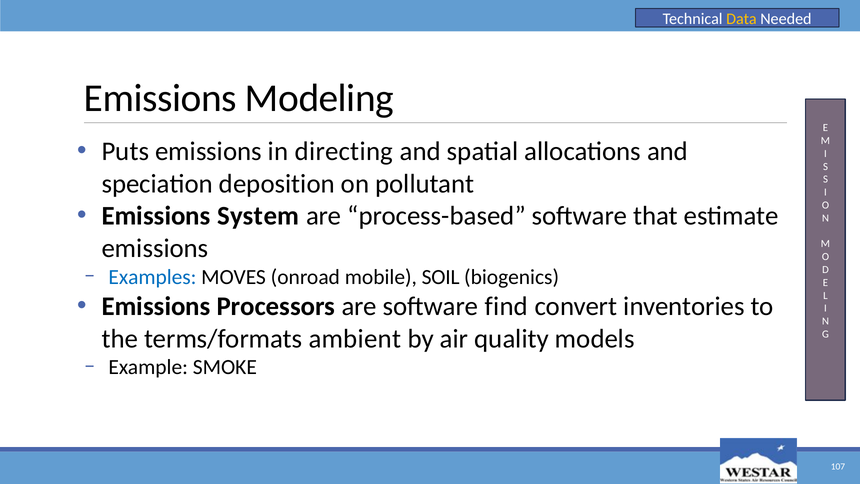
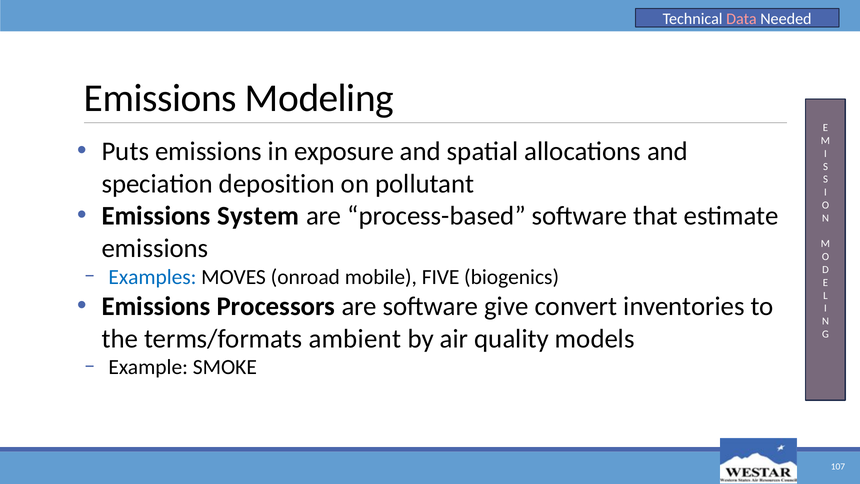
Data colour: yellow -> pink (741, 19)
directing: directing -> exposure (344, 151)
SOIL: SOIL -> FIVE (441, 277)
find: find -> give (506, 306)
